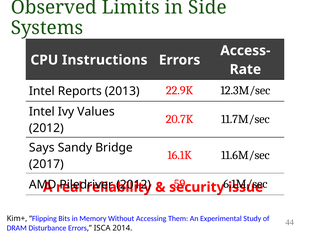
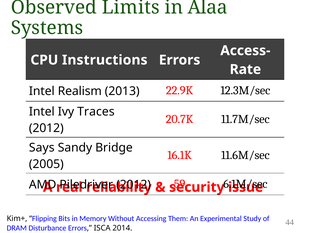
Side: Side -> Alaa (208, 7)
Reports: Reports -> Realism (80, 91)
Values: Values -> Traces (96, 112)
2017: 2017 -> 2005 (46, 164)
